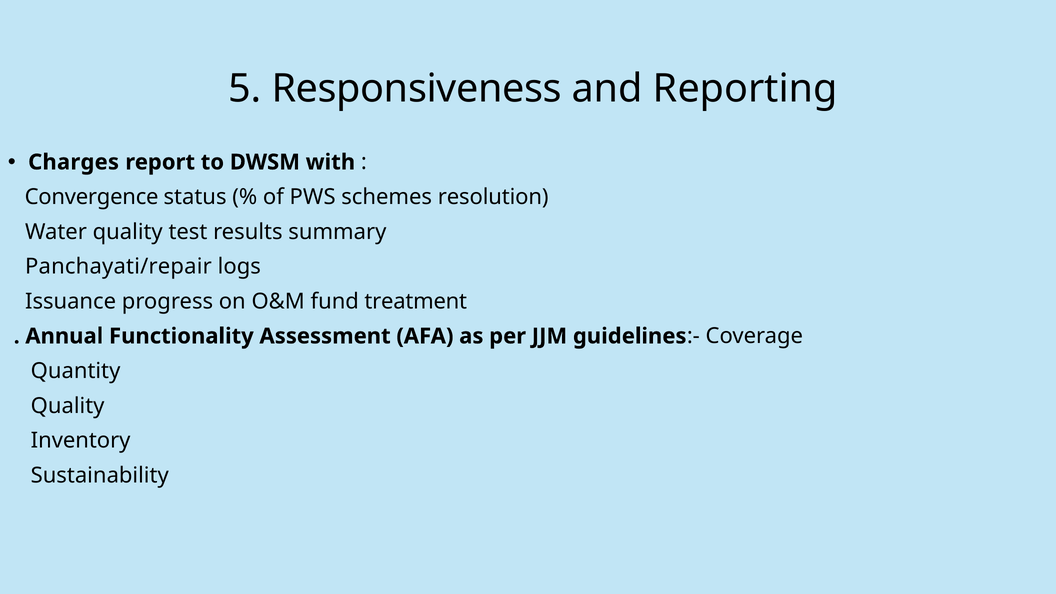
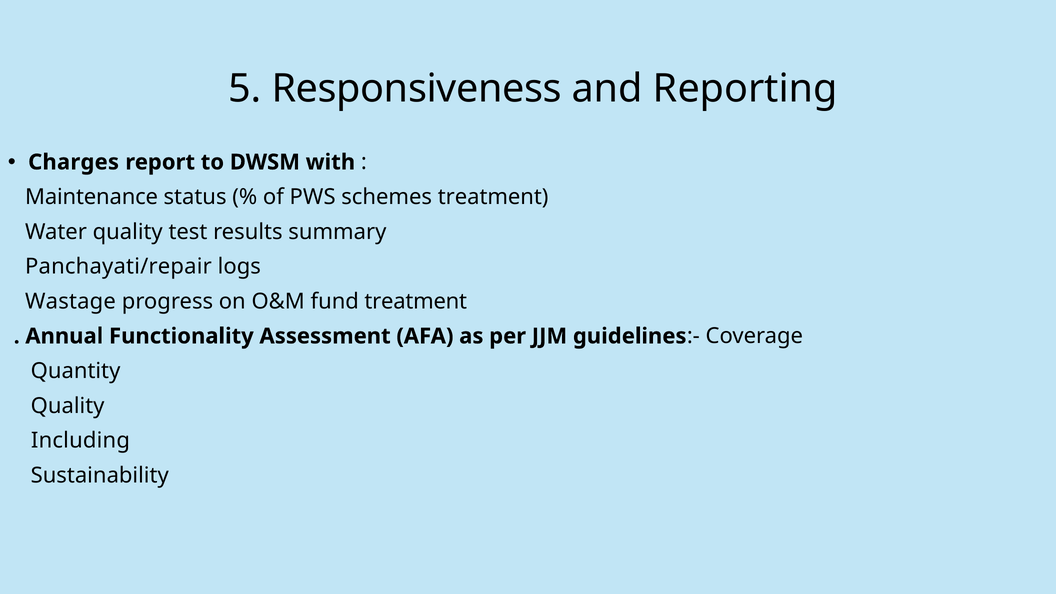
Convergence: Convergence -> Maintenance (92, 197)
schemes resolution: resolution -> treatment (493, 197)
Issuance: Issuance -> Wastage (70, 301)
Inventory: Inventory -> Including (80, 441)
